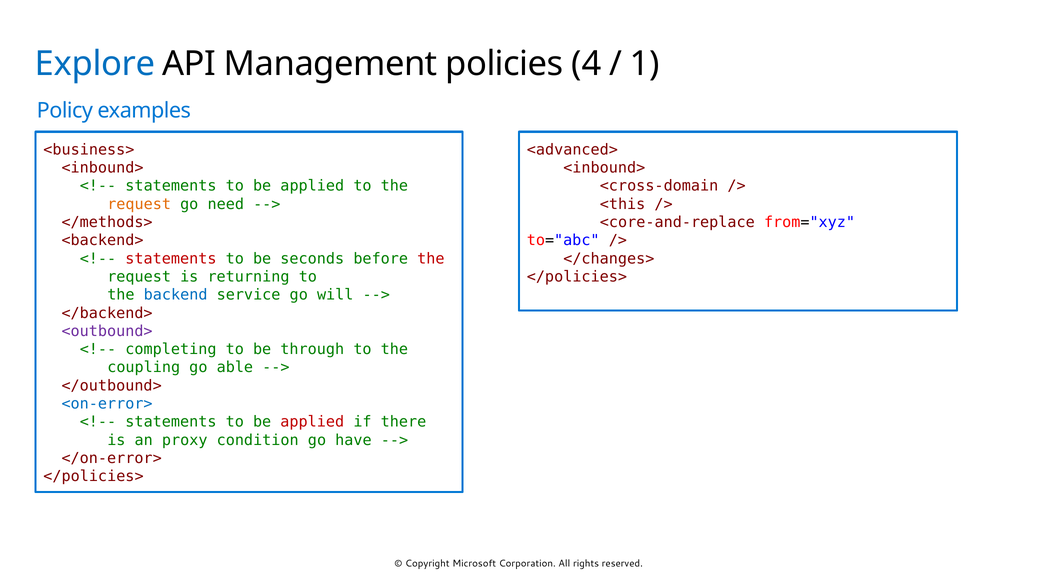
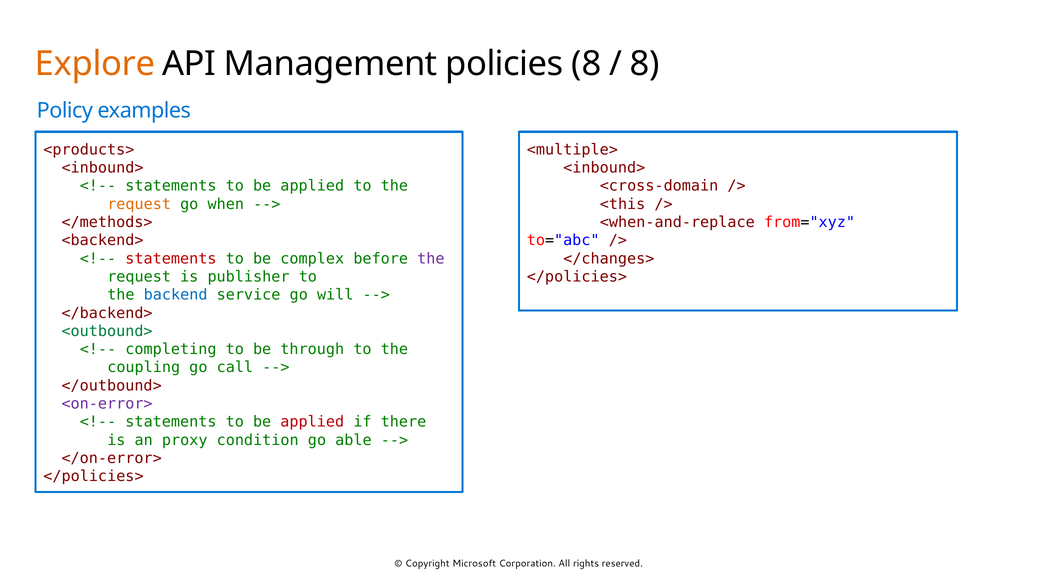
Explore colour: blue -> orange (95, 64)
policies 4: 4 -> 8 (586, 64)
1: 1 -> 8 (645, 64)
<business>: <business> -> <products> (89, 150)
<advanced>: <advanced> -> <multiple> (572, 150)
need: need -> when (226, 204)
<core-and-replace: <core-and-replace -> <when-and-replace (677, 222)
seconds: seconds -> complex (312, 259)
the colour: red -> purple (431, 259)
returning: returning -> publisher (249, 277)
<outbound> colour: purple -> green (107, 331)
able: able -> call (235, 368)
<on-error> colour: blue -> purple (107, 404)
have: have -> able (353, 440)
